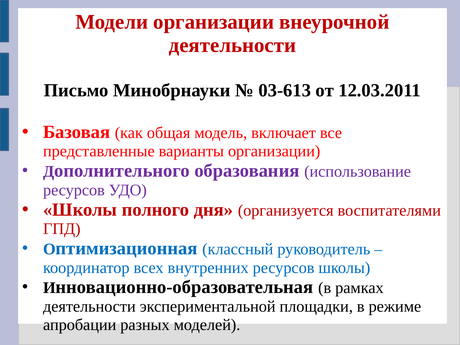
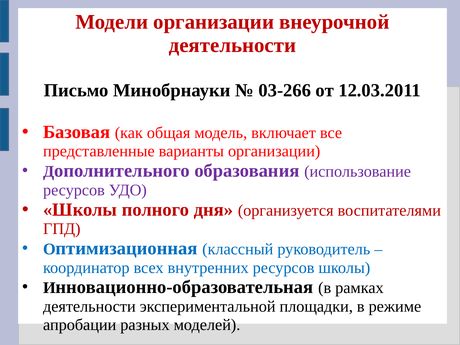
03-613: 03-613 -> 03-266 (285, 90)
